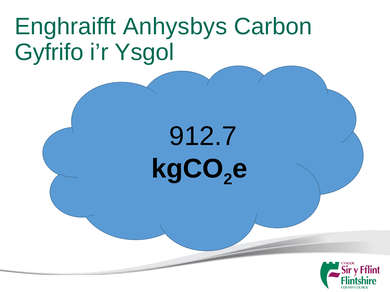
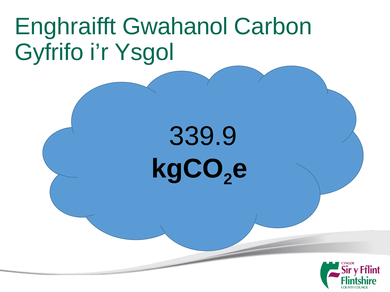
Anhysbys: Anhysbys -> Gwahanol (175, 27)
912.7: 912.7 -> 339.9 (203, 136)
